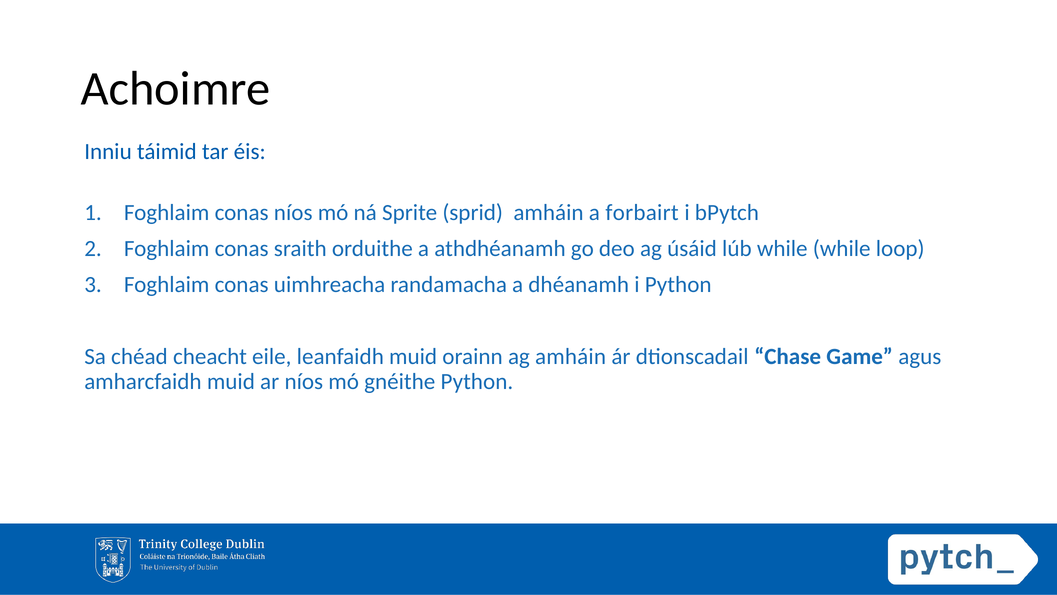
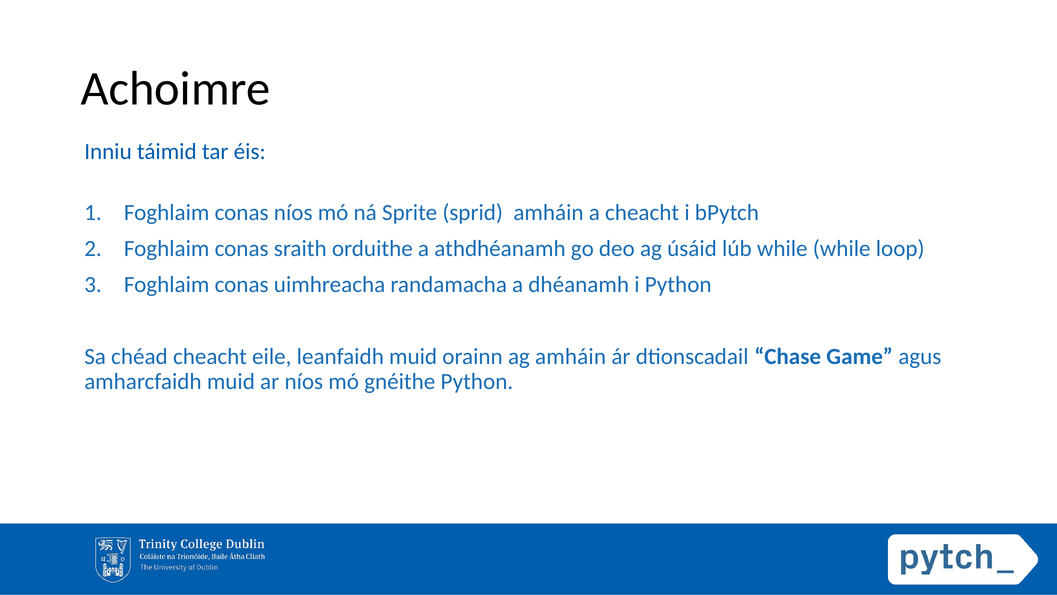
a forbairt: forbairt -> cheacht (642, 212)
